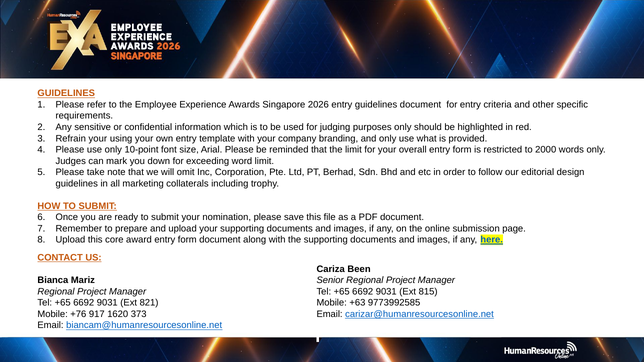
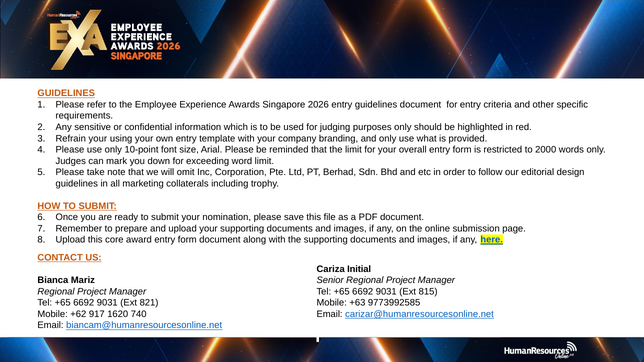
Been: Been -> Initial (359, 269)
+76: +76 -> +62 (78, 314)
373: 373 -> 740 (139, 314)
